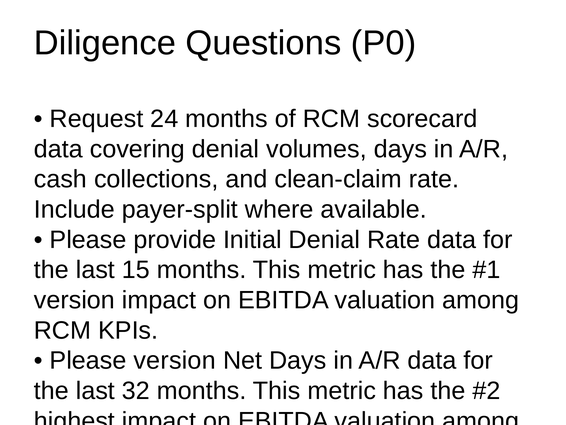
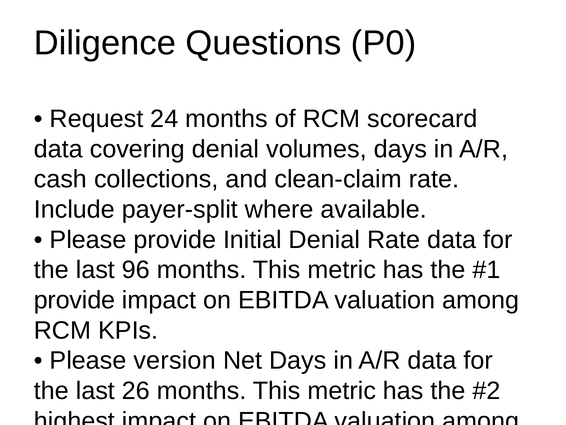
15: 15 -> 96 (136, 270)
version: version -> provide (75, 300)
32: 32 -> 26 (136, 390)
